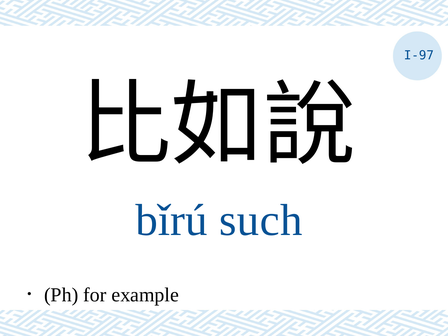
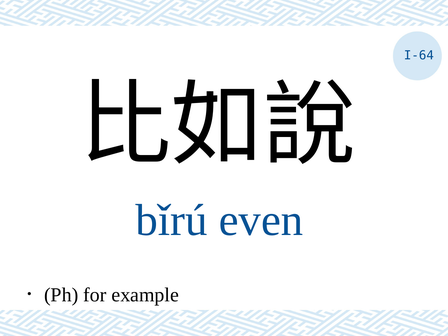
I-97: I-97 -> I-64 (419, 55)
such: such -> even (261, 220)
